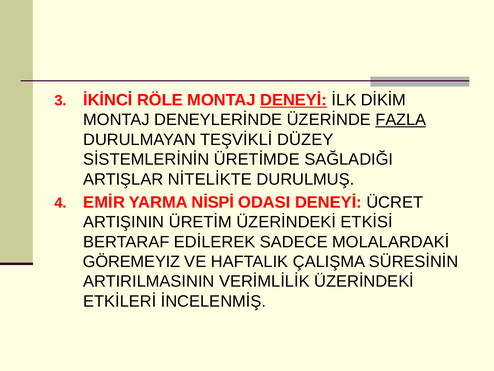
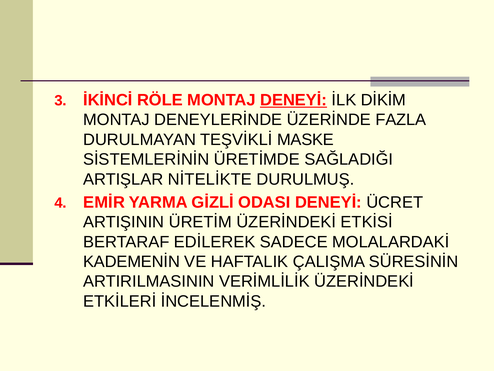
FAZLA underline: present -> none (401, 120)
DÜZEY: DÜZEY -> MASKE (305, 139)
NİSPİ: NİSPİ -> GİZLİ (213, 202)
GÖREMEYIZ: GÖREMEYIZ -> KADEMENİN (132, 261)
